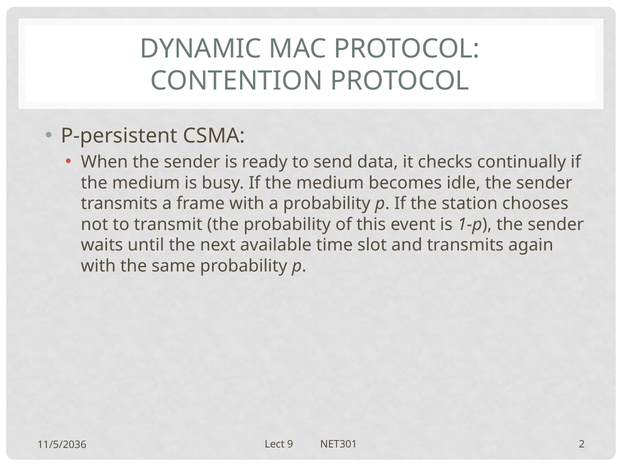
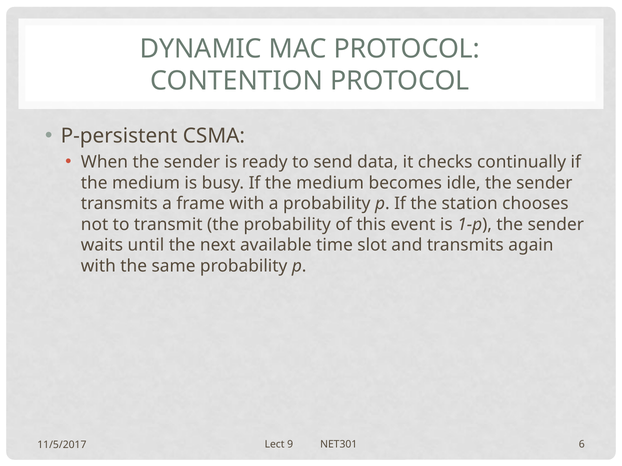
2: 2 -> 6 (582, 445)
11/5/2036: 11/5/2036 -> 11/5/2017 (62, 445)
